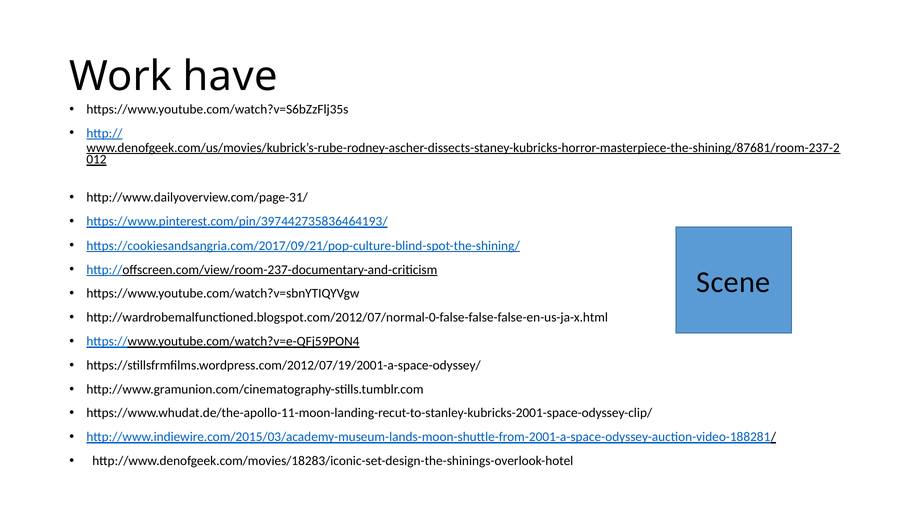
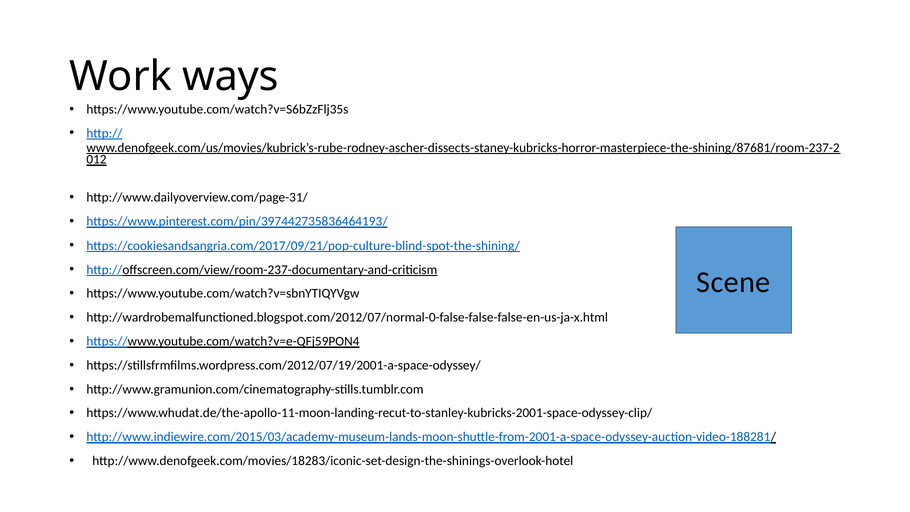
have: have -> ways (231, 76)
